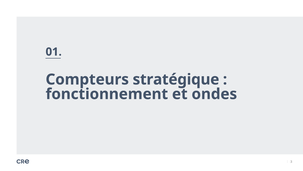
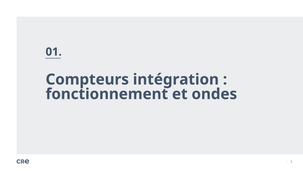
stratégique: stratégique -> intégration (176, 79)
